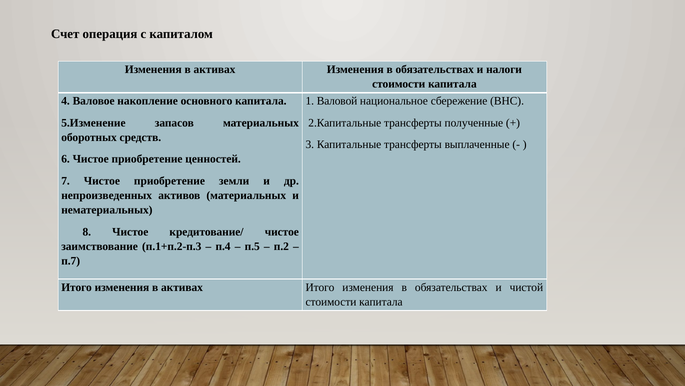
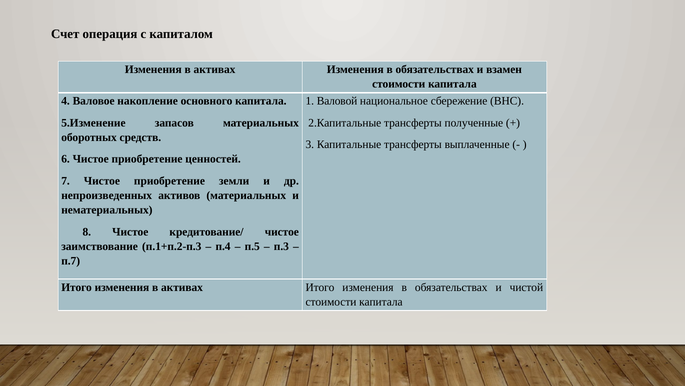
налоги: налоги -> взамен (504, 69)
п.2: п.2 -> п.3 (281, 246)
